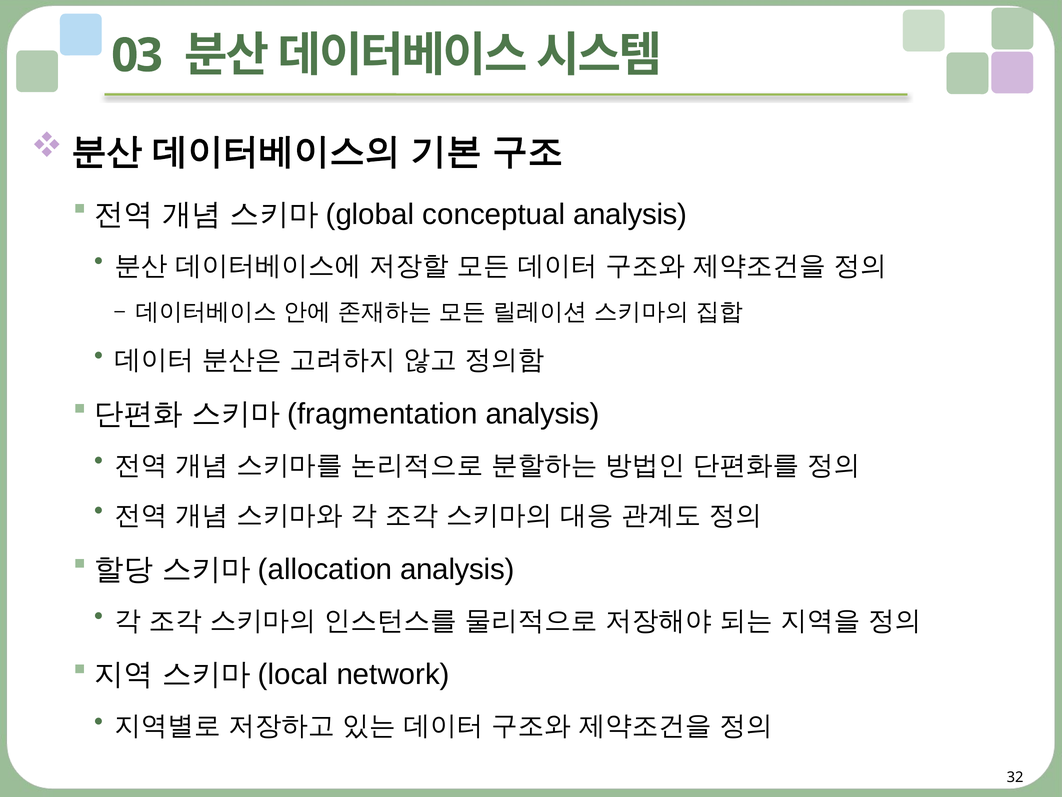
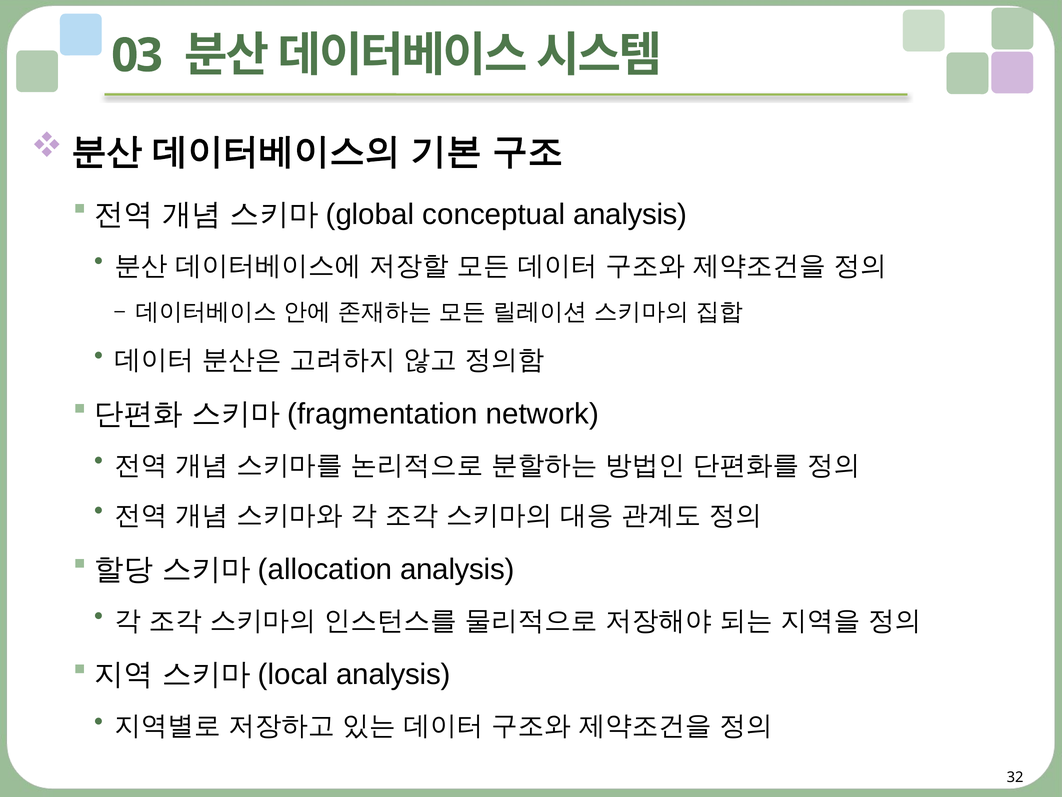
analysis: analysis -> network (542, 414)
network: network -> analysis (393, 674)
